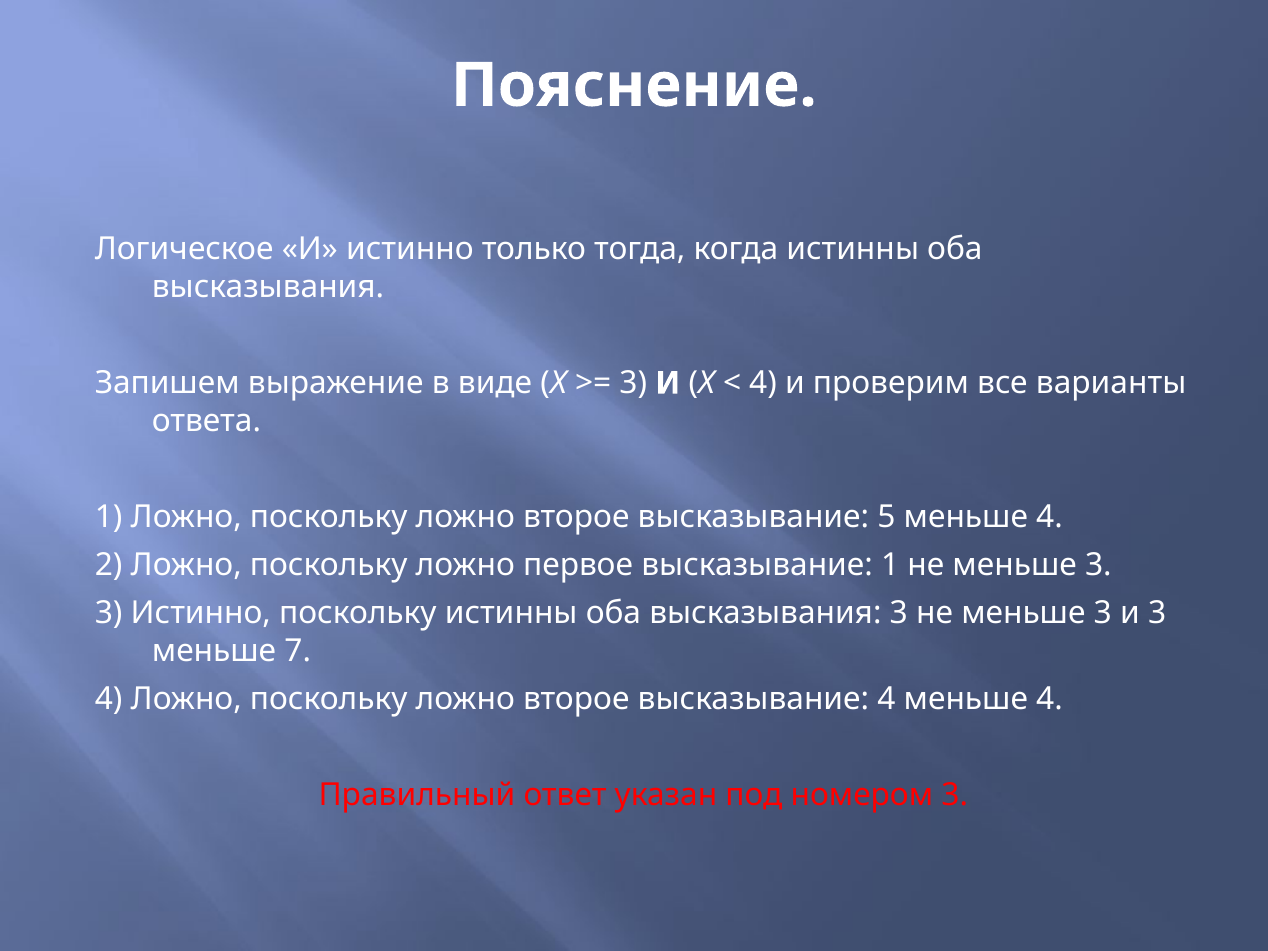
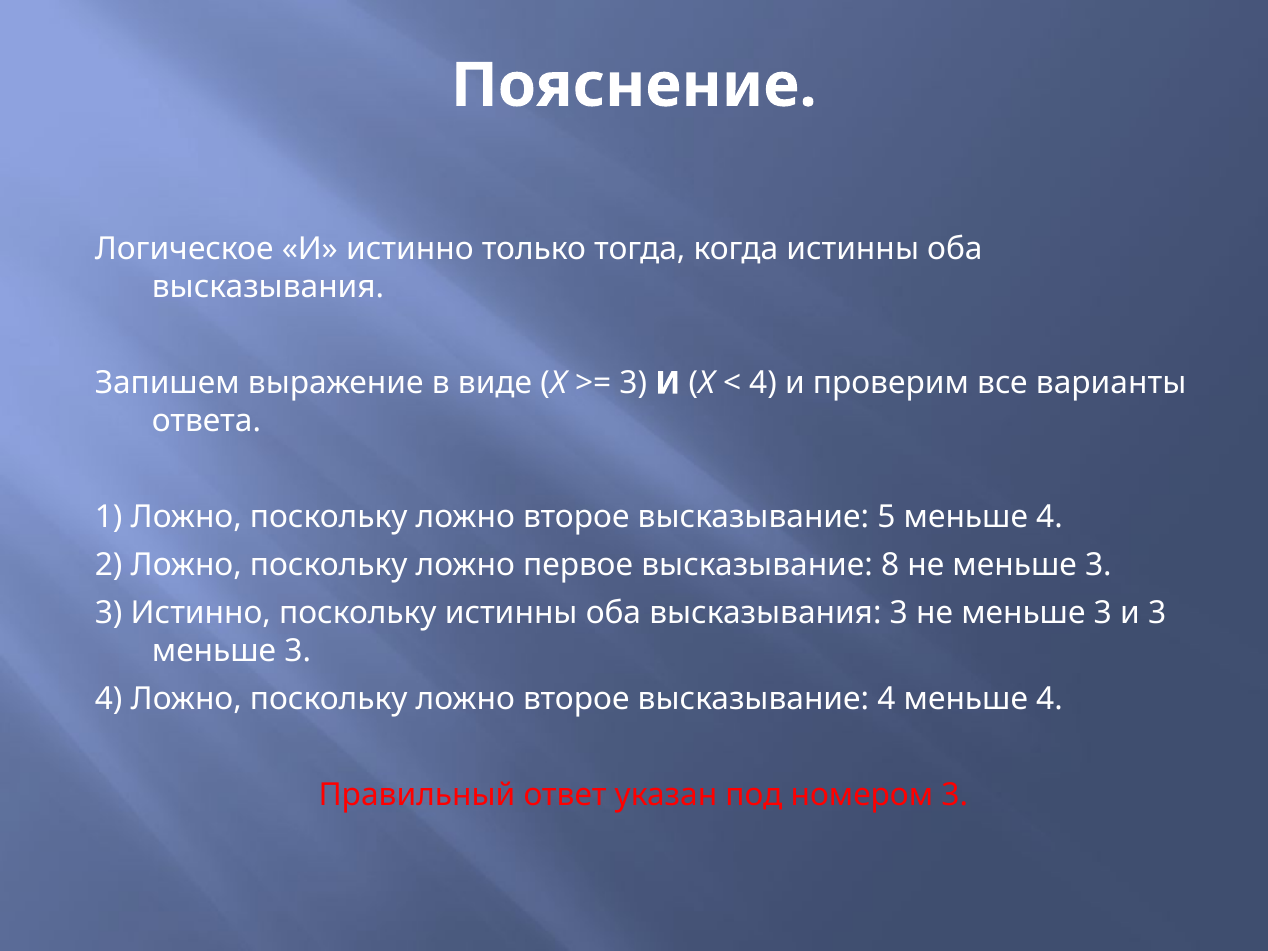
высказывание 1: 1 -> 8 (890, 565)
7: 7 -> 3 (298, 651)
